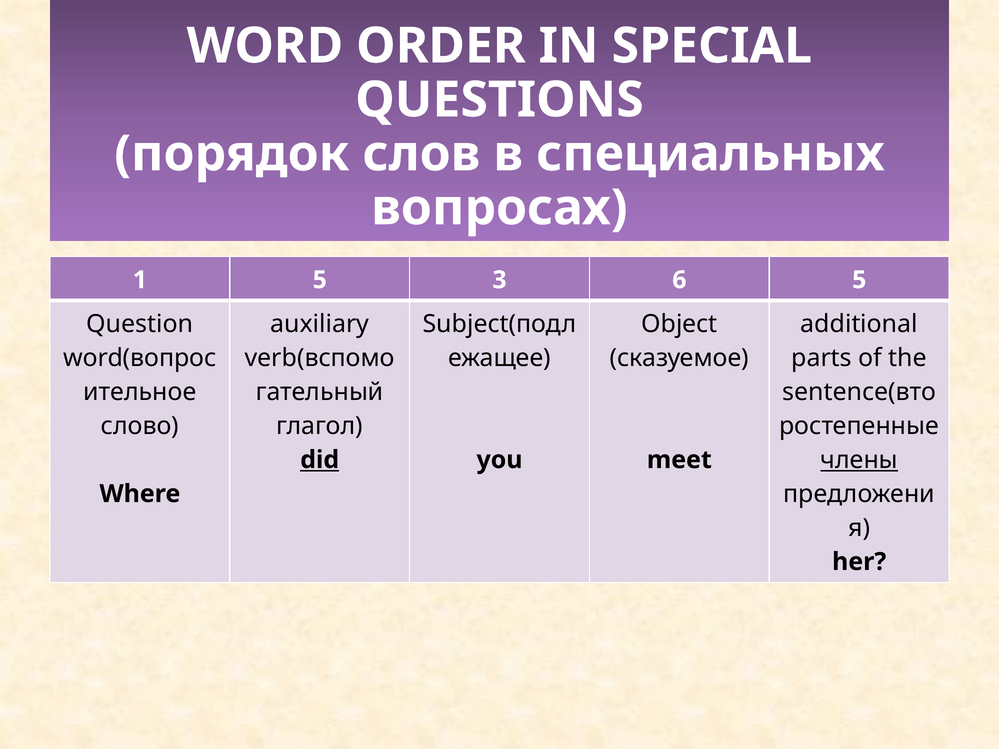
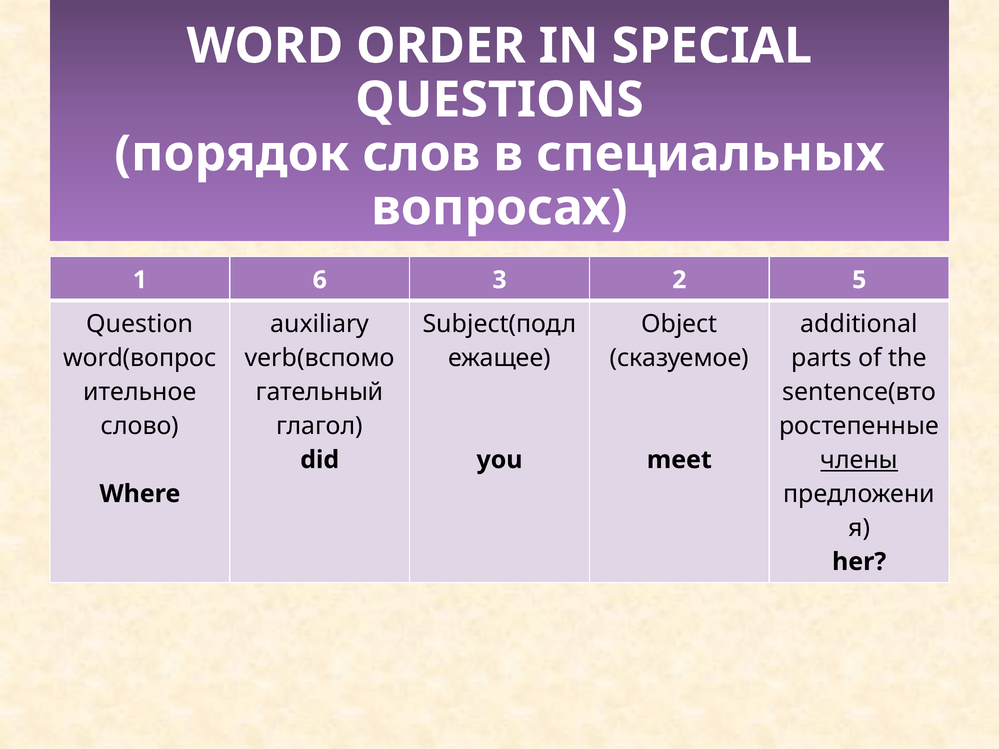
1 5: 5 -> 6 (320, 280)
6: 6 -> 2 (679, 280)
did underline: present -> none (320, 460)
